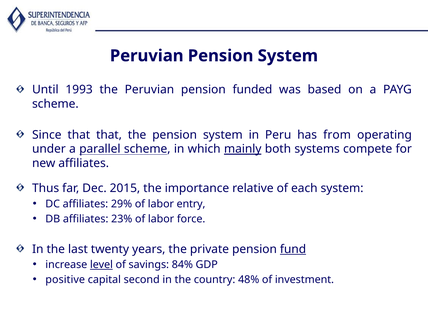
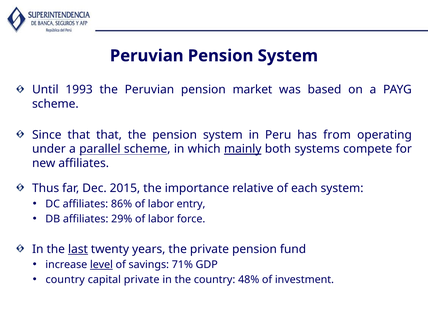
funded: funded -> market (252, 90)
29%: 29% -> 86% (122, 204)
23%: 23% -> 29% (122, 219)
last underline: none -> present (78, 249)
fund underline: present -> none (293, 249)
84%: 84% -> 71% (182, 265)
positive: positive -> country (65, 280)
capital second: second -> private (142, 280)
